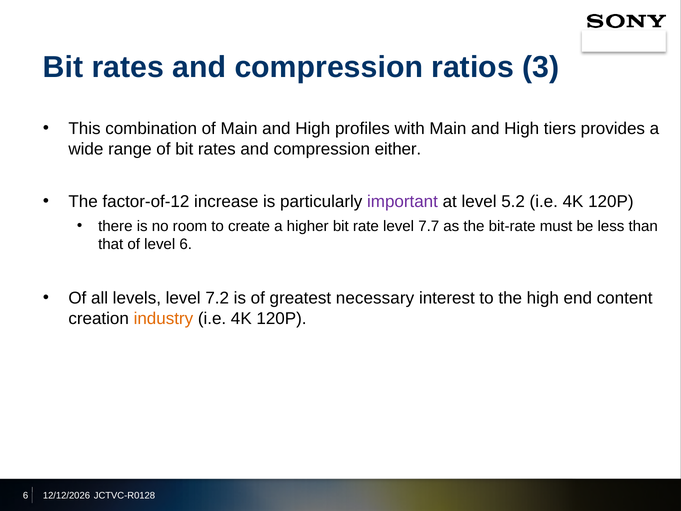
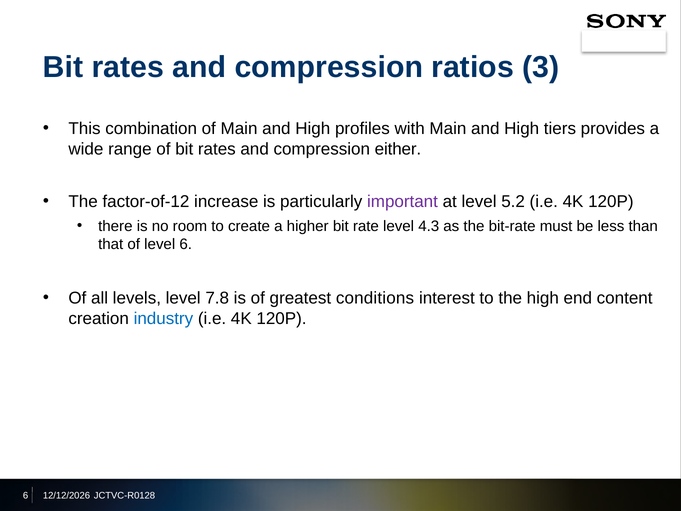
7.7: 7.7 -> 4.3 (429, 226)
7.2: 7.2 -> 7.8 (217, 298)
necessary: necessary -> conditions (375, 298)
industry colour: orange -> blue (163, 318)
